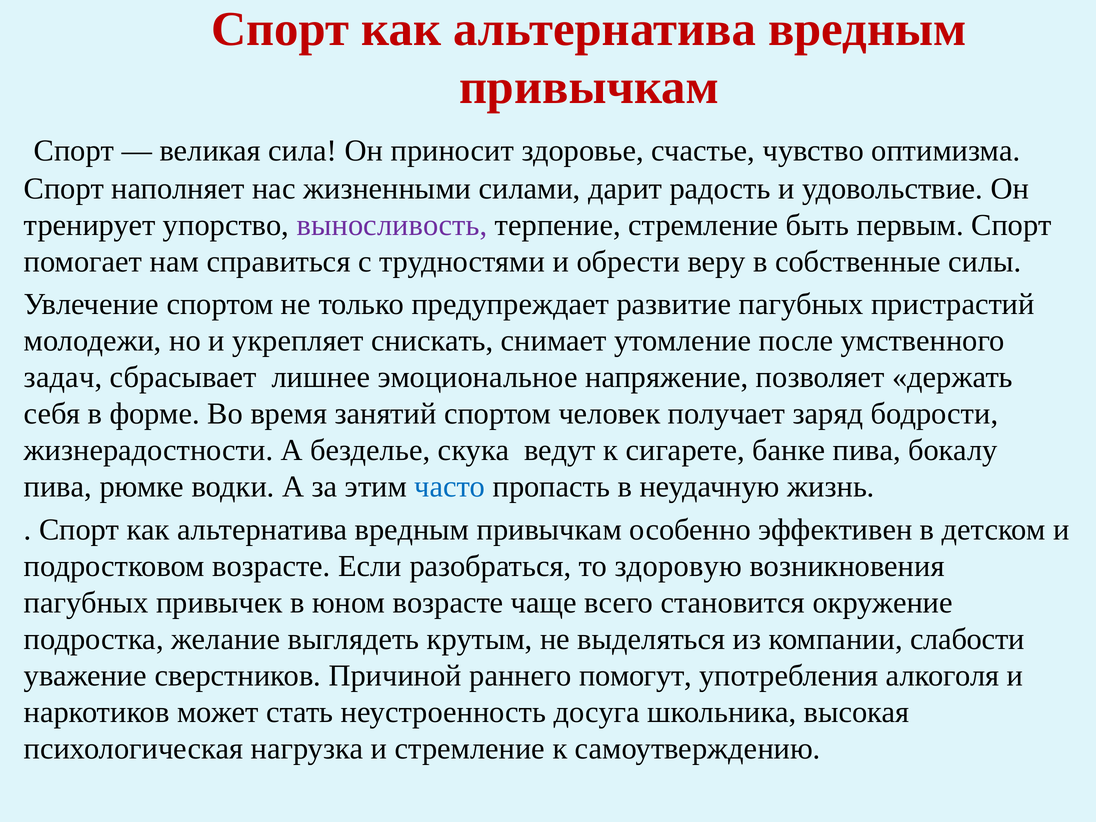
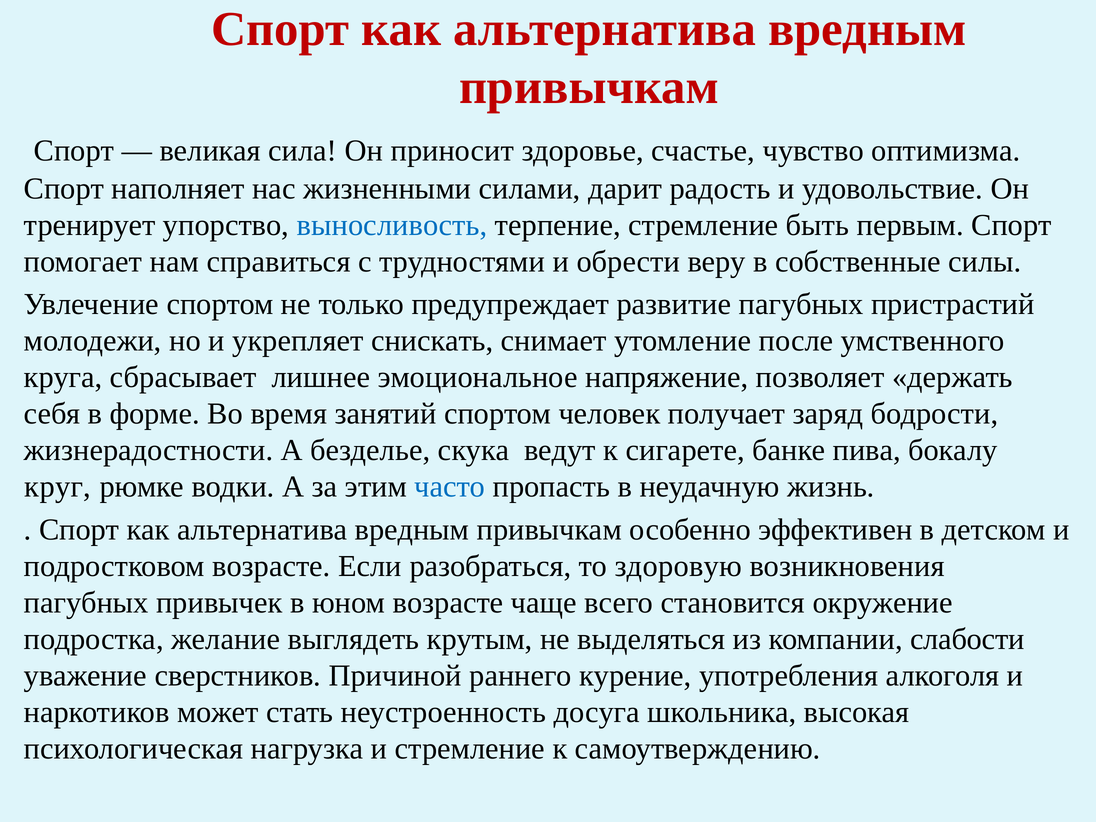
выносливость colour: purple -> blue (392, 225)
задач: задач -> круга (63, 377)
пива: пива -> круг (58, 487)
помогут: помогут -> курение (635, 676)
